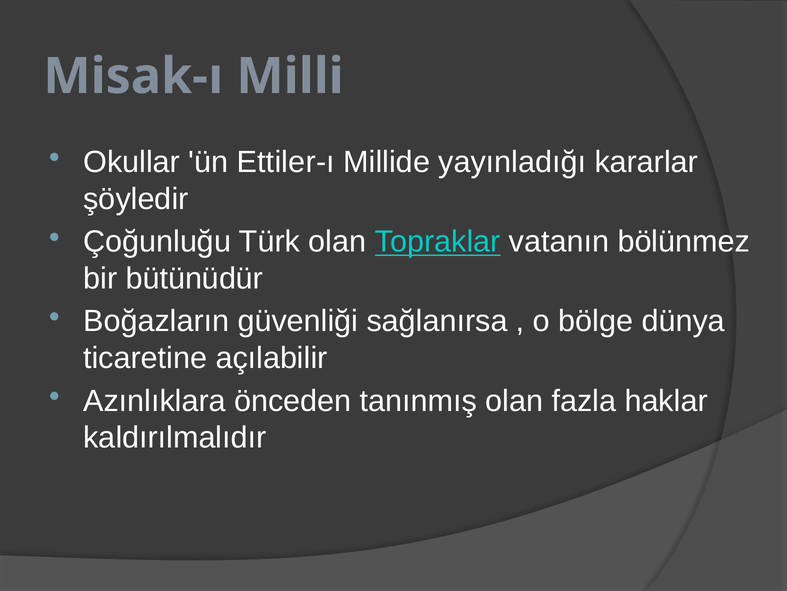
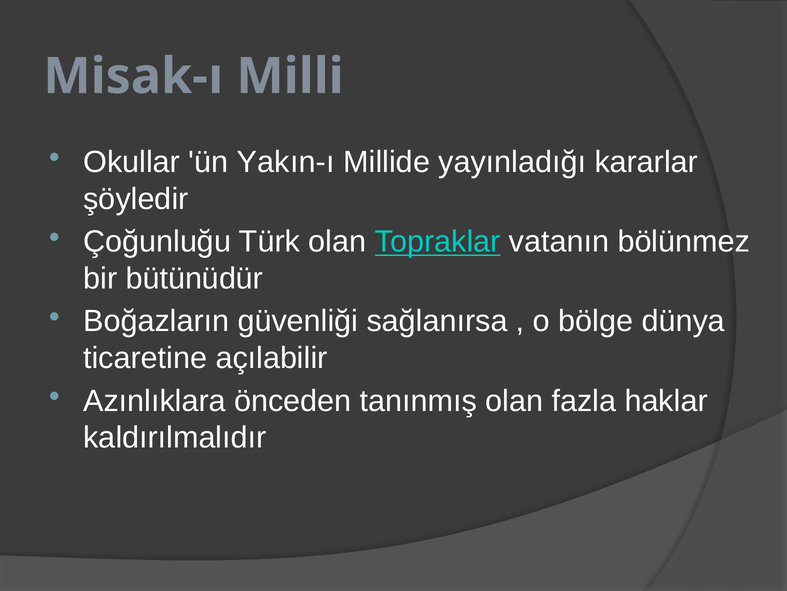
Ettiler-ı: Ettiler-ı -> Yakın-ı (286, 162)
